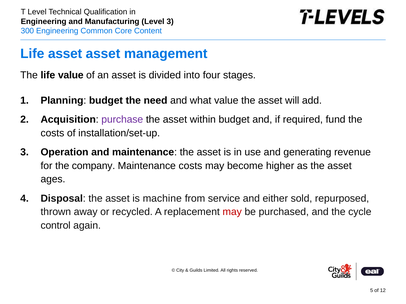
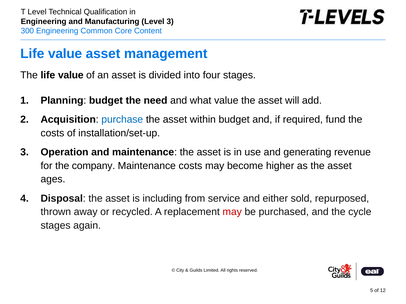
asset: asset -> value (65, 54)
purchase colour: purple -> blue (122, 120)
machine: machine -> including (162, 199)
control: control -> stages (56, 226)
